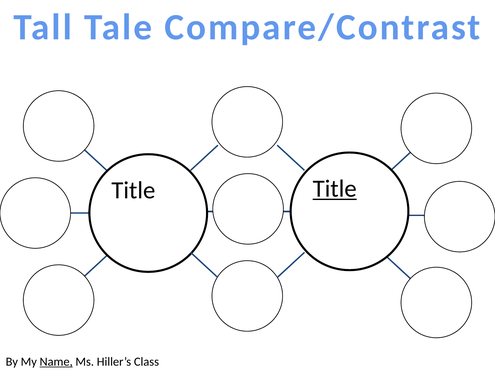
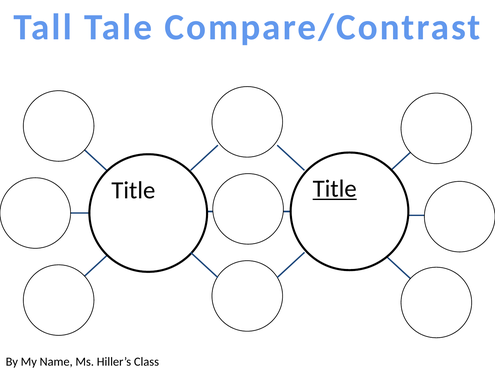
Name underline: present -> none (56, 362)
